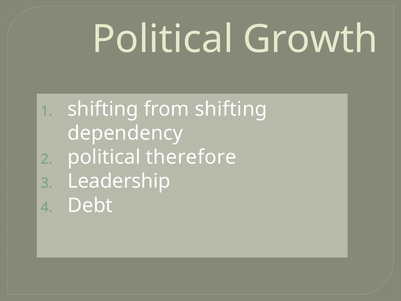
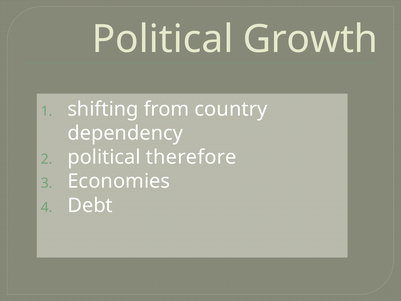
from shifting: shifting -> country (231, 109)
Leadership: Leadership -> Economies (119, 181)
